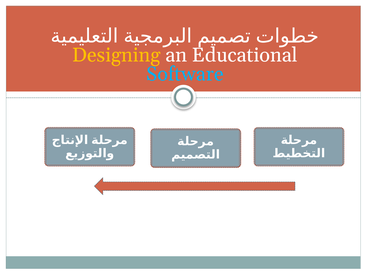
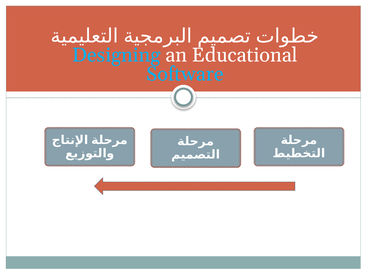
Designing colour: yellow -> light blue (116, 55)
